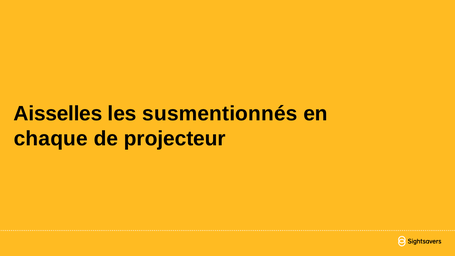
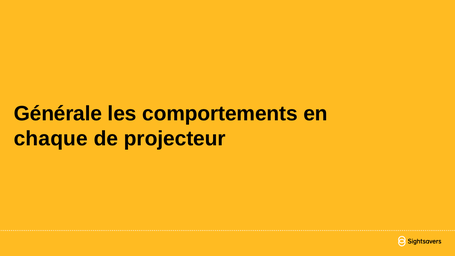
Aisselles: Aisselles -> Générale (58, 114)
susmentionnés: susmentionnés -> comportements (220, 114)
